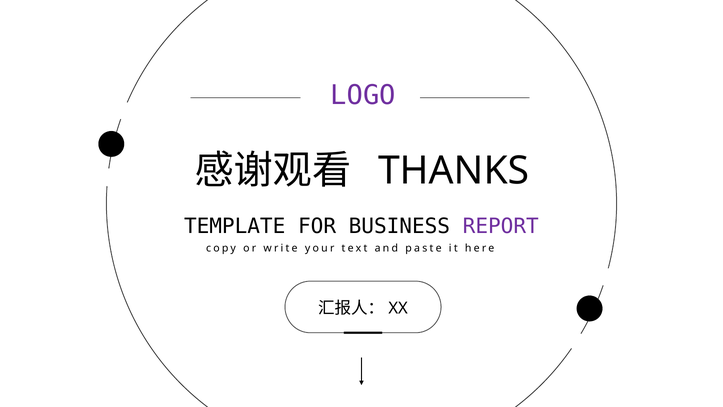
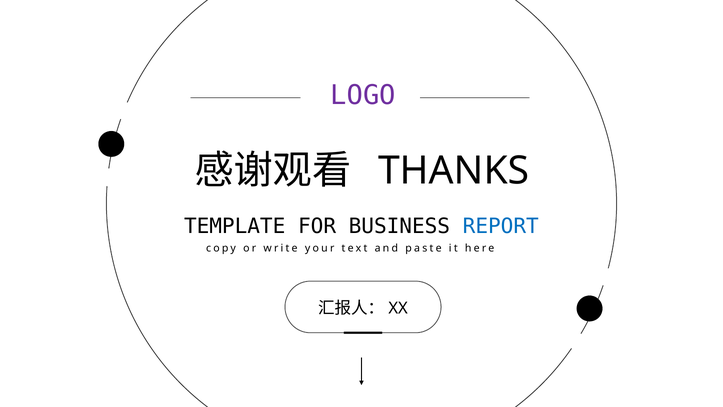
REPORT colour: purple -> blue (501, 226)
